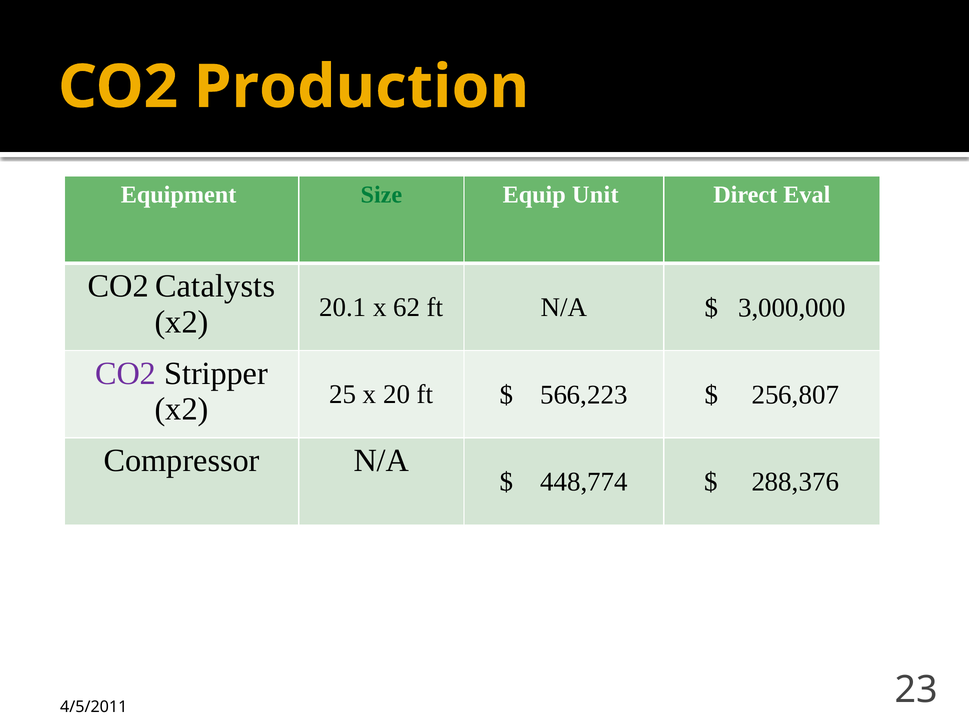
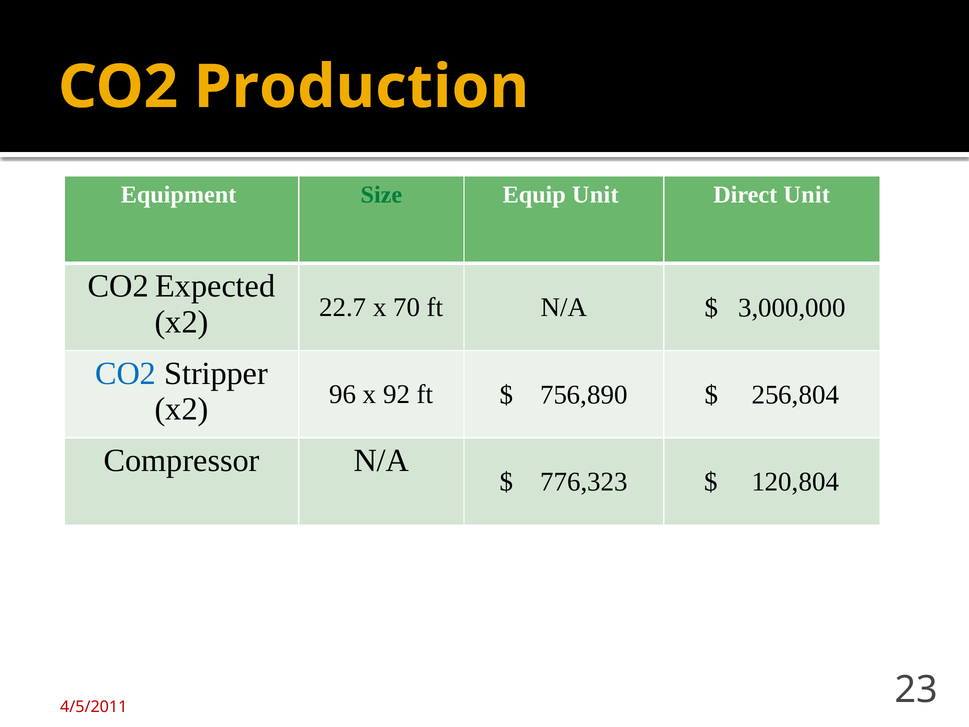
Direct Eval: Eval -> Unit (807, 195)
Catalysts: Catalysts -> Expected (215, 286)
20.1: 20.1 -> 22.7 (343, 307)
62: 62 -> 70 (407, 307)
CO2 colour: purple -> blue (126, 373)
25: 25 -> 96 (343, 394)
20: 20 -> 92 (397, 394)
566,223: 566,223 -> 756,890 (584, 395)
256,807: 256,807 -> 256,804 (795, 395)
448,774: 448,774 -> 776,323 (584, 481)
288,376: 288,376 -> 120,804 (795, 481)
4/5/2011 colour: black -> red (94, 707)
